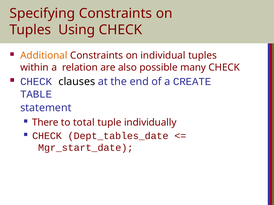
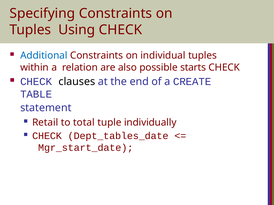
Additional colour: orange -> blue (44, 56)
many: many -> starts (193, 68)
There: There -> Retail (45, 123)
